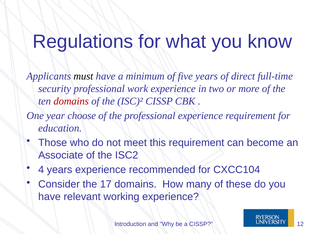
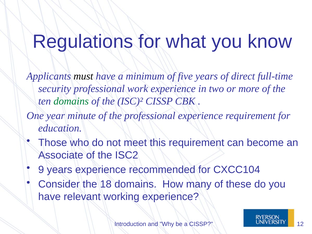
domains colour: red -> green (71, 101)
choose: choose -> minute (82, 116)
4: 4 -> 9 (41, 170)
17: 17 -> 18 (106, 184)
